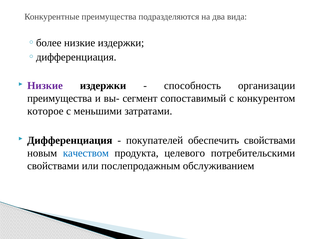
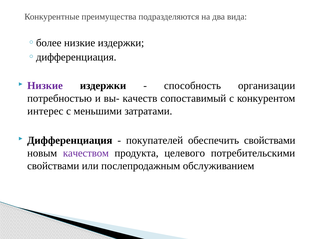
преимущества: преимущества -> потребностью (60, 99)
сегмент: сегмент -> качеств (140, 99)
которое: которое -> интерес (45, 111)
качеством colour: blue -> purple (86, 153)
